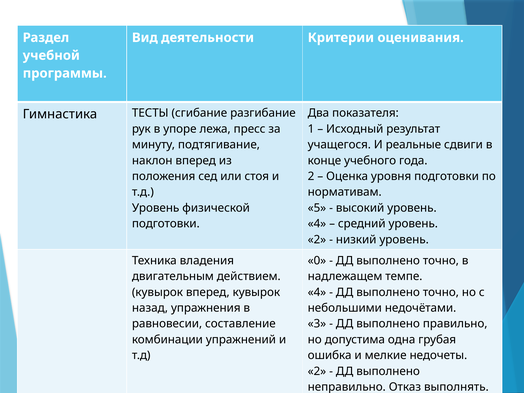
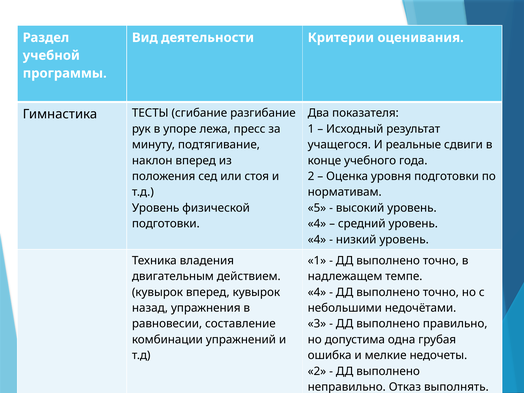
2: 2 -> 4 (317, 240)
0: 0 -> 1 (317, 261)
